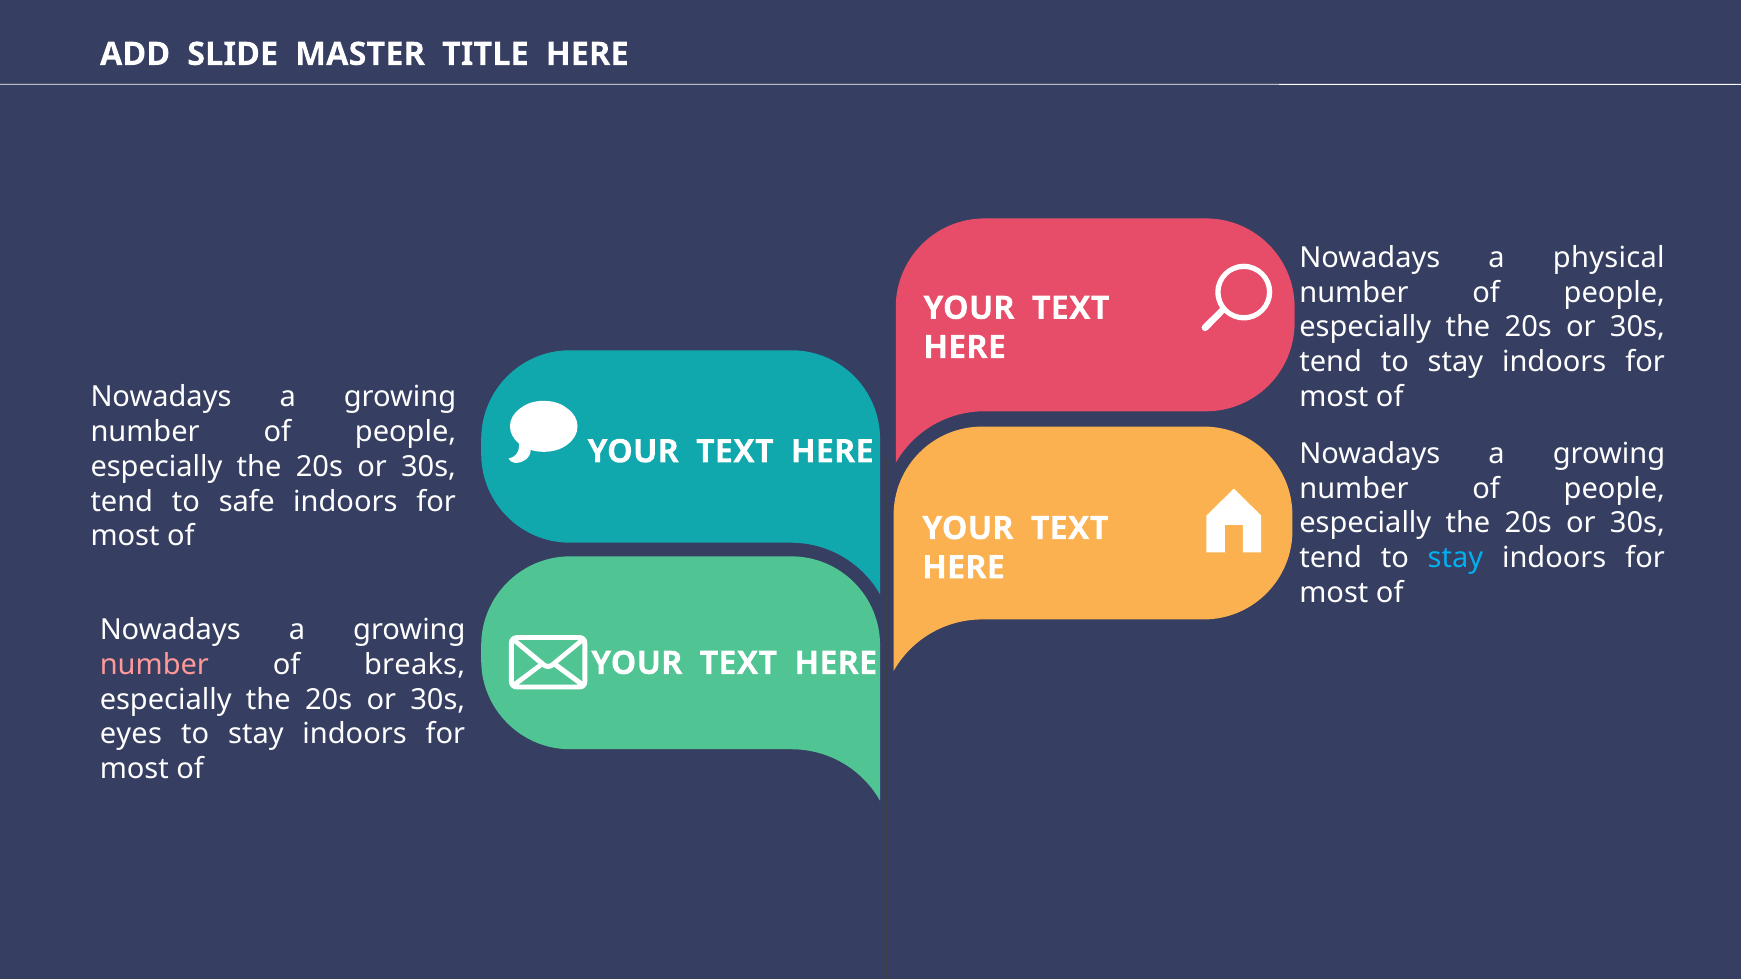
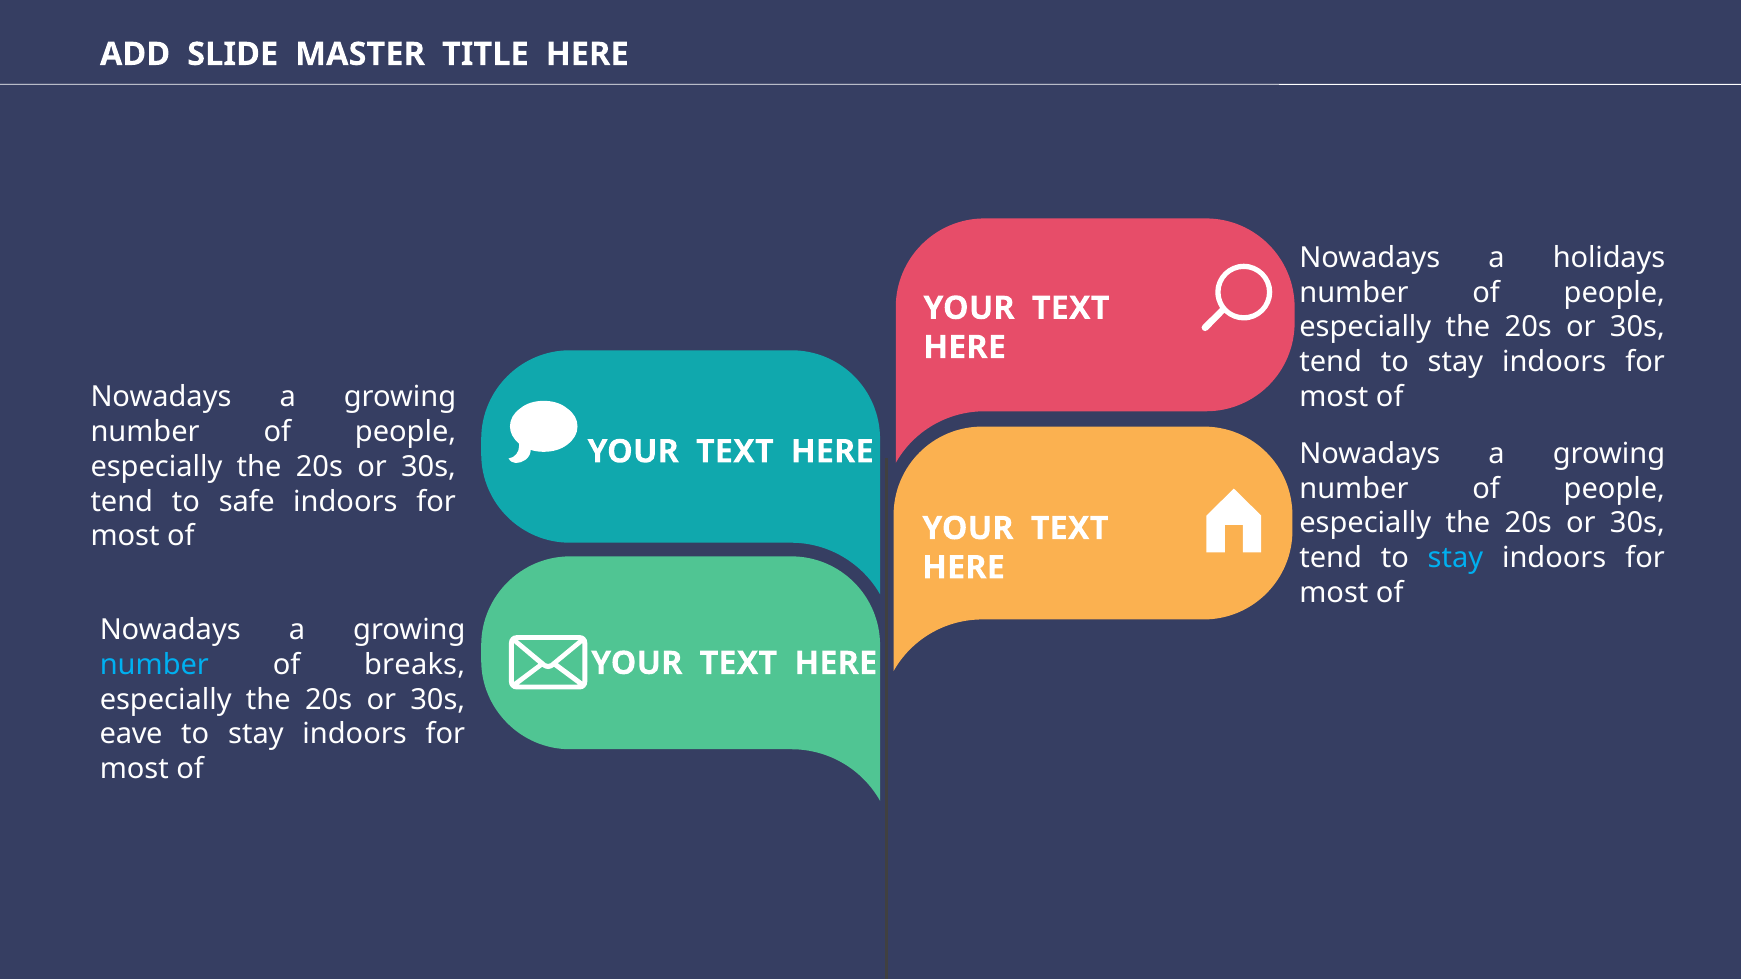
physical: physical -> holidays (1609, 258)
number colour: pink -> light blue (154, 665)
eyes: eyes -> eave (131, 735)
